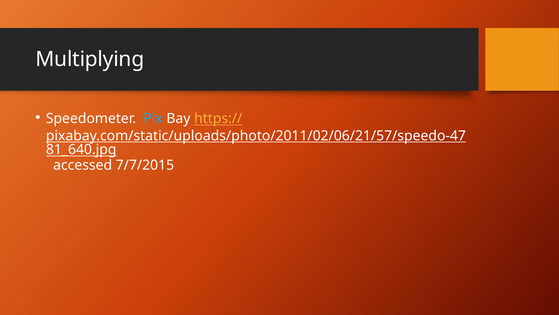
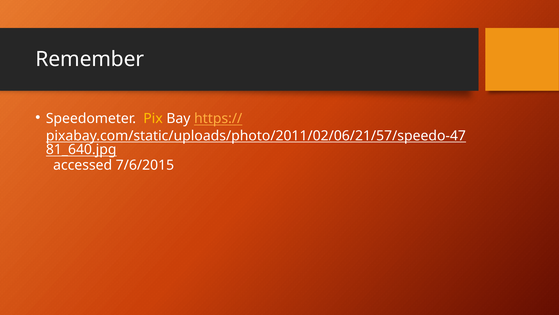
Multiplying: Multiplying -> Remember (90, 59)
Pix colour: light blue -> yellow (153, 118)
7/7/2015: 7/7/2015 -> 7/6/2015 (145, 165)
